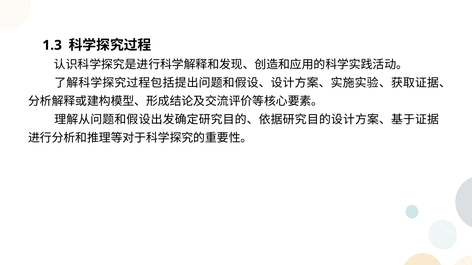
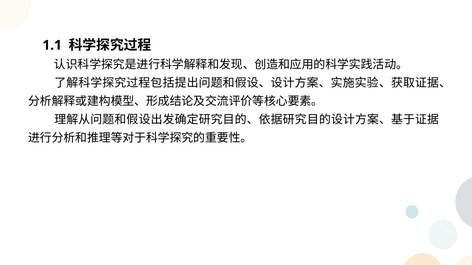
1.3: 1.3 -> 1.1 (52, 45)
